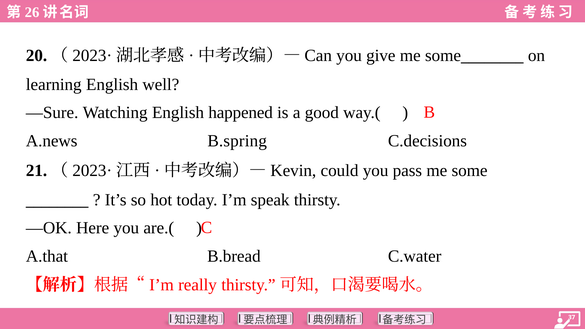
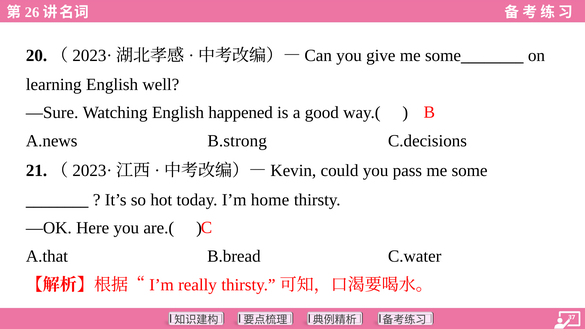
B.spring: B.spring -> B.strong (237, 141)
speak: speak -> home (270, 200)
